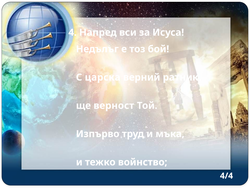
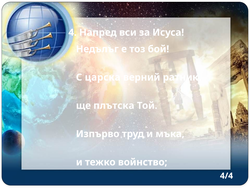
верност: верност -> плътска (114, 105)
